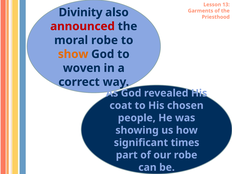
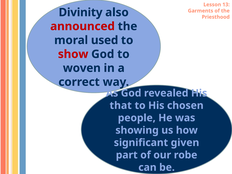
moral robe: robe -> used (105, 40)
show colour: orange -> red (73, 54)
coat: coat -> that (121, 105)
times: times -> given (185, 143)
